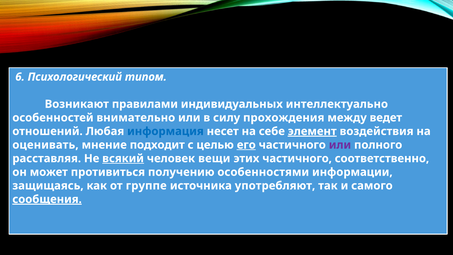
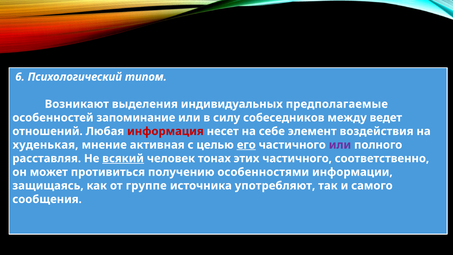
правилами: правилами -> выделения (145, 104)
интеллектуально: интеллектуально -> предполагаемые (337, 104)
внимательно: внимательно -> запоминание (136, 118)
прохождения: прохождения -> собеседников (284, 118)
информация colour: blue -> red (165, 131)
элемент underline: present -> none (312, 131)
оценивать: оценивать -> худенькая (45, 145)
подходит: подходит -> активная (157, 145)
вещи: вещи -> тонах (214, 158)
сообщения underline: present -> none (47, 199)
